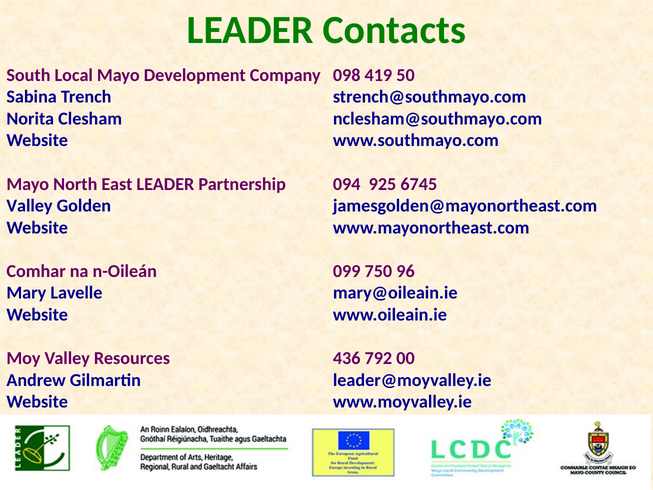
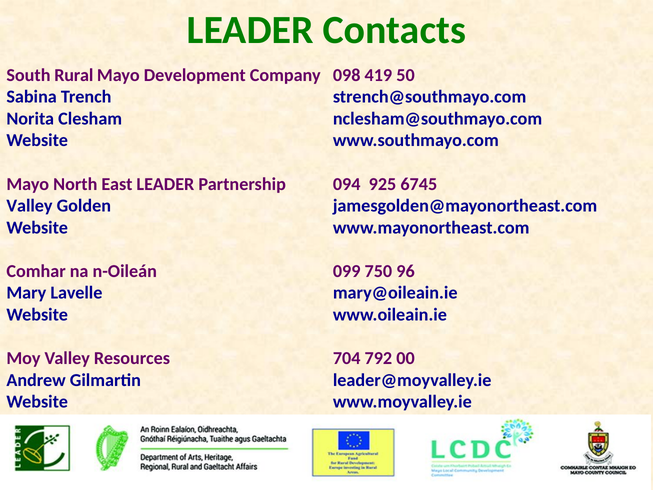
Local: Local -> Rural (74, 75)
436: 436 -> 704 (347, 358)
